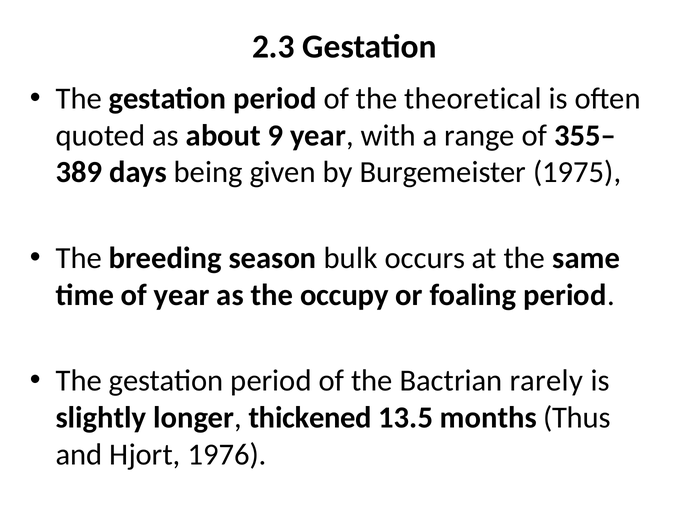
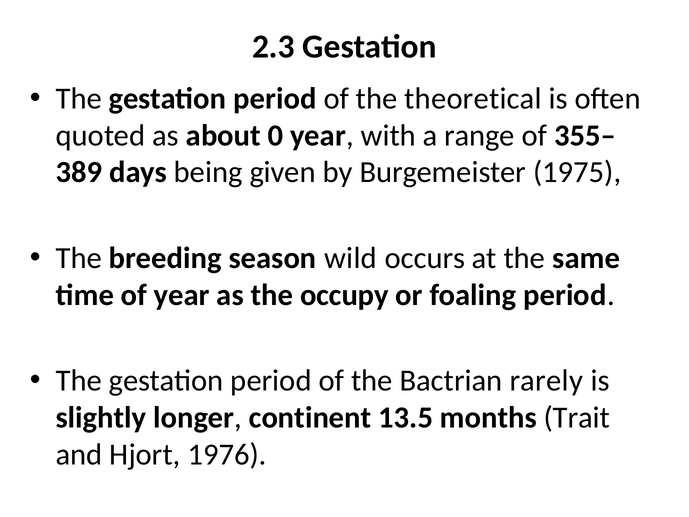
9: 9 -> 0 (276, 135)
bulk: bulk -> wild (351, 258)
thickened: thickened -> continent (310, 417)
Thus: Thus -> Trait (577, 417)
